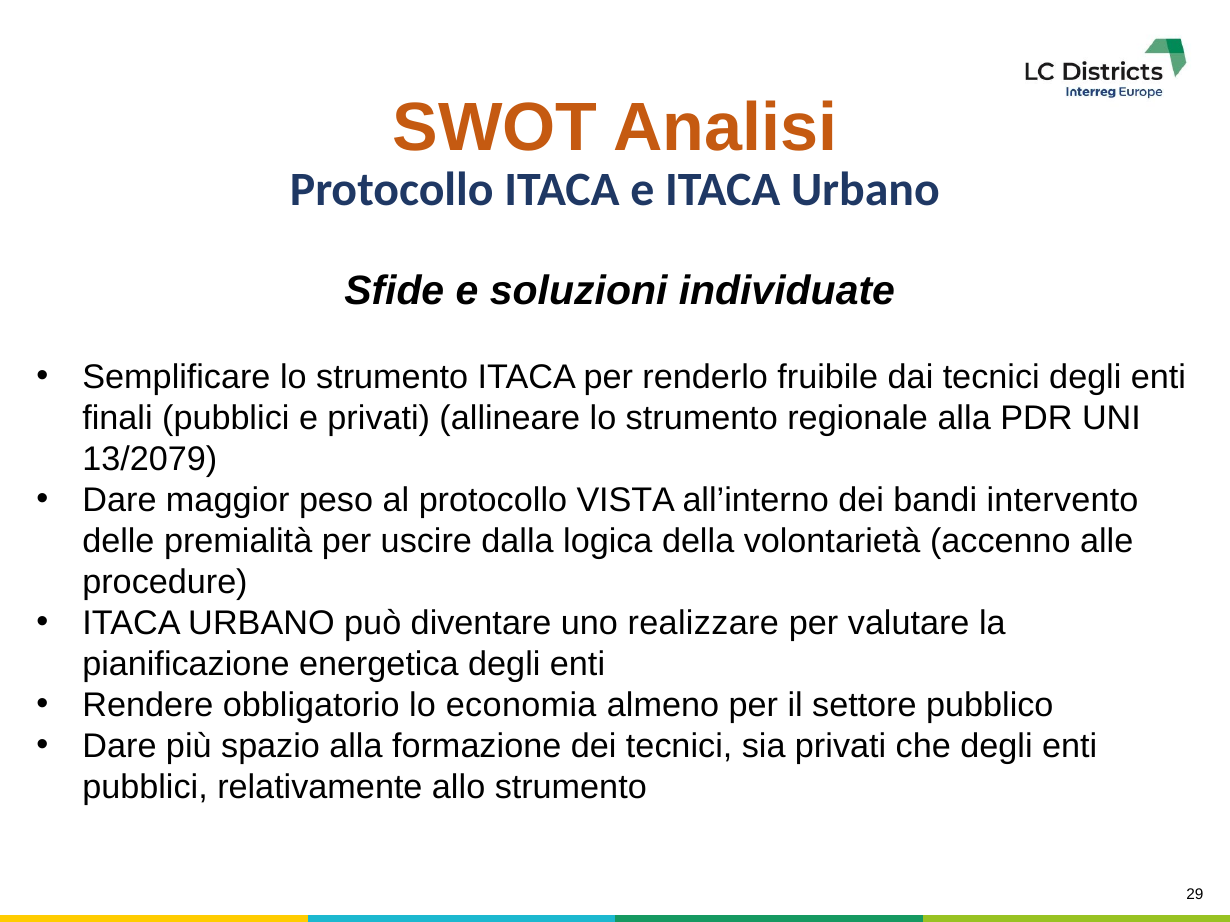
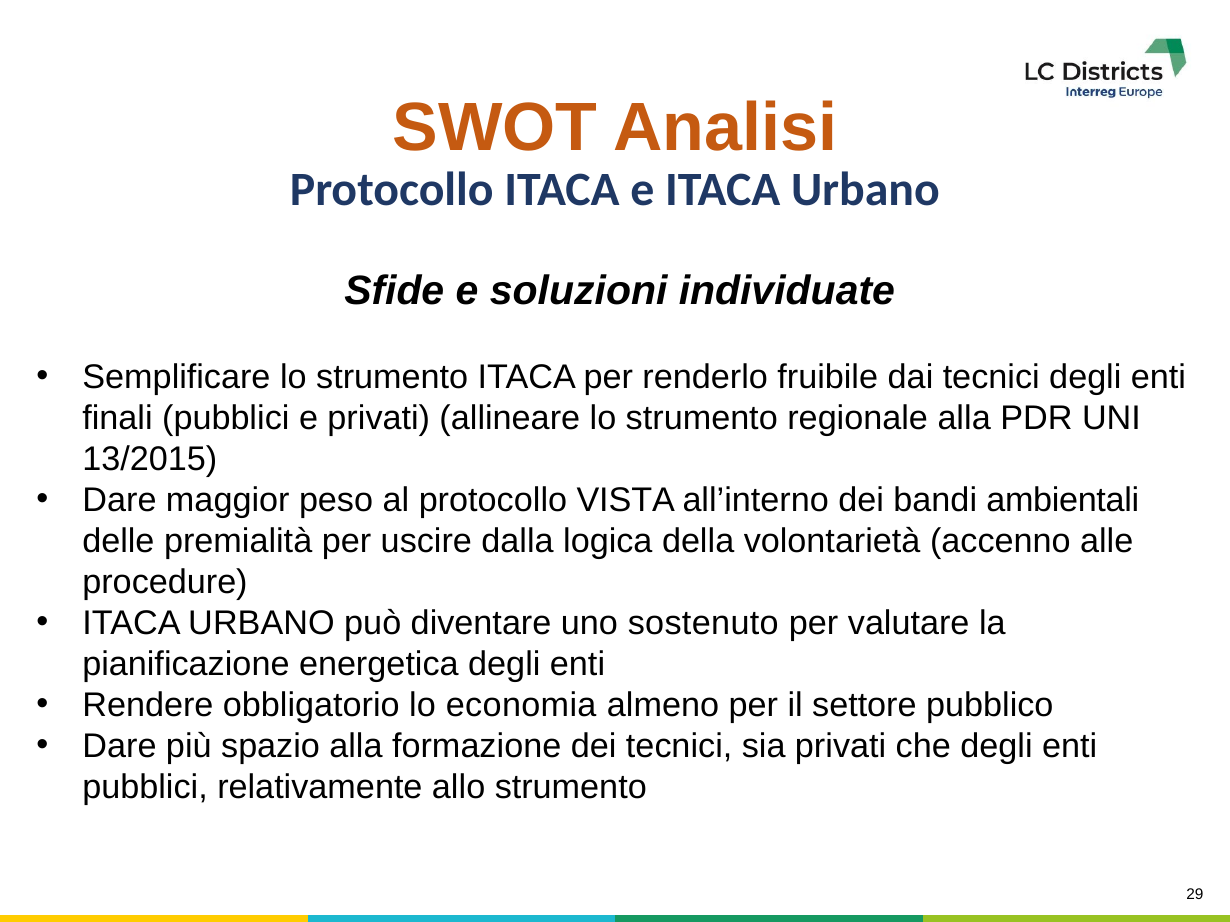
13/2079: 13/2079 -> 13/2015 (150, 459)
intervento: intervento -> ambientali (1063, 500)
realizzare: realizzare -> sostenuto (703, 623)
